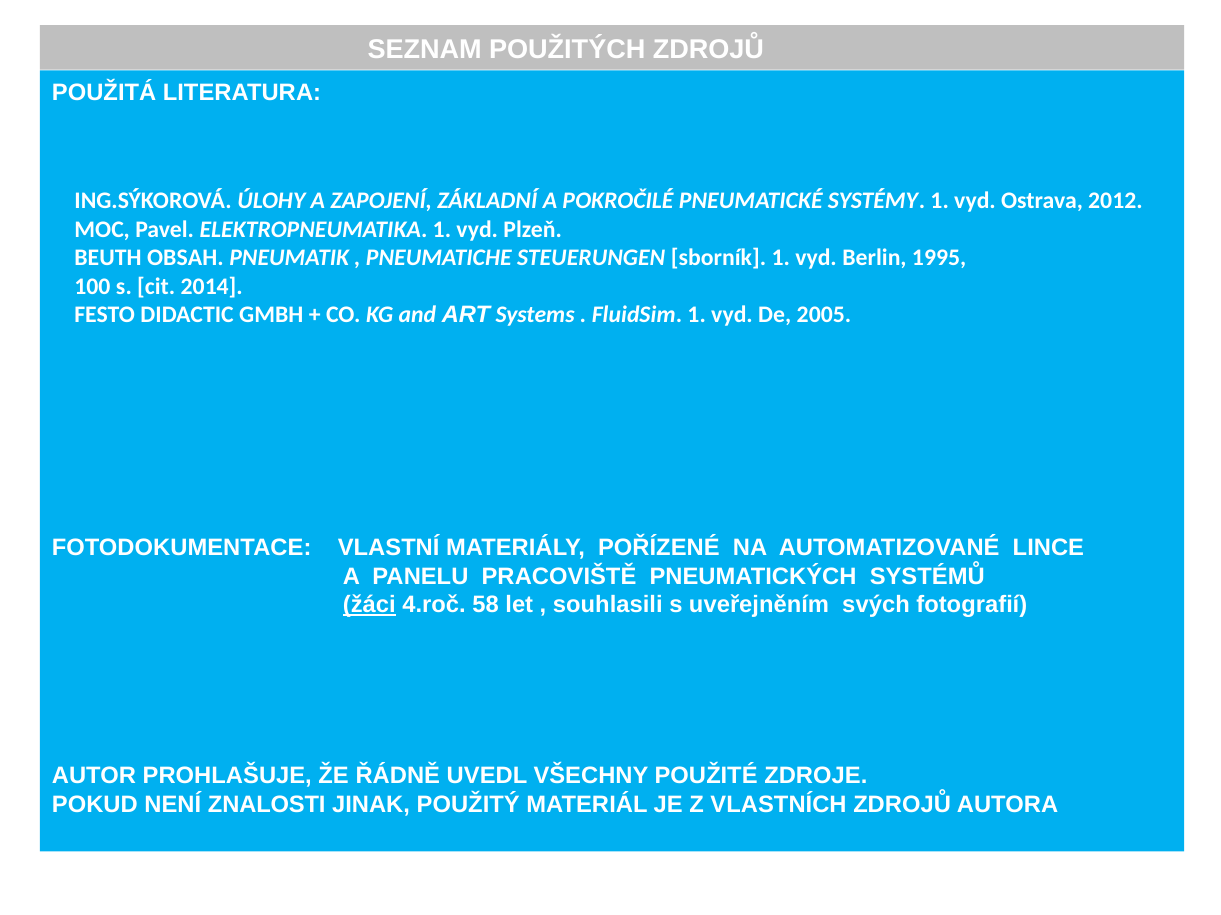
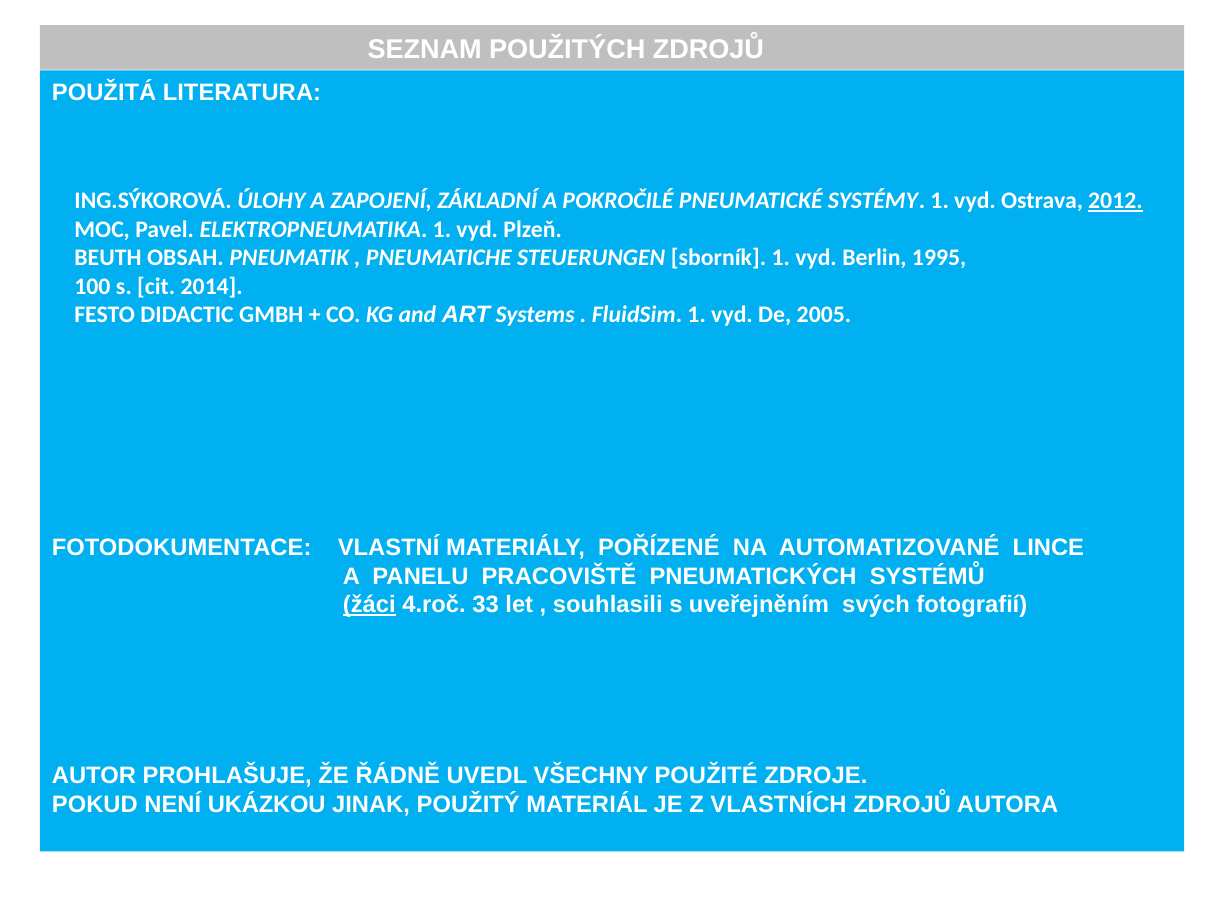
2012 underline: none -> present (1115, 201)
58: 58 -> 33 (486, 605)
ZNALOSTI: ZNALOSTI -> UKÁZKOU (267, 805)
